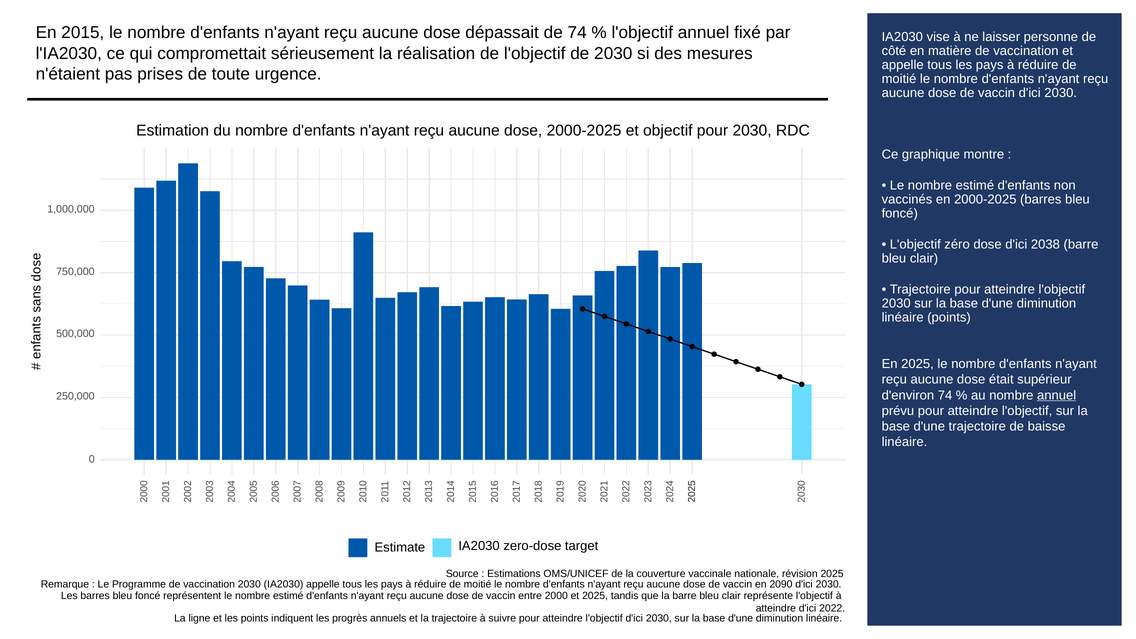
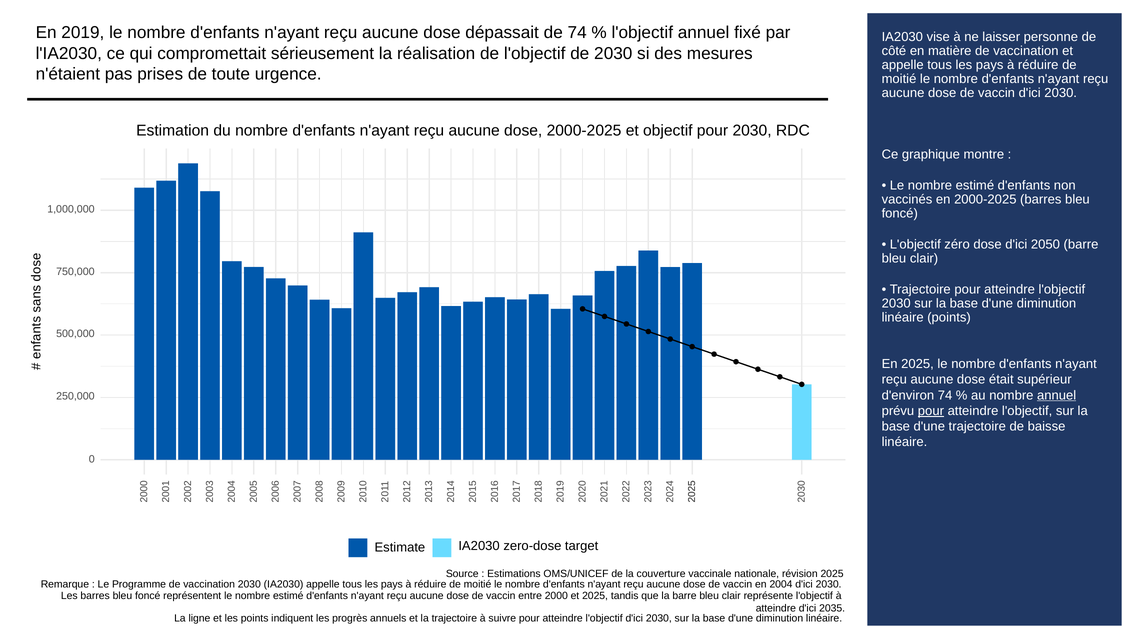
2015: 2015 -> 2019 (83, 33)
2038: 2038 -> 2050 (1045, 244)
pour underline: none -> present (931, 411)
2090: 2090 -> 2004 (781, 585)
2022: 2022 -> 2035 (832, 608)
